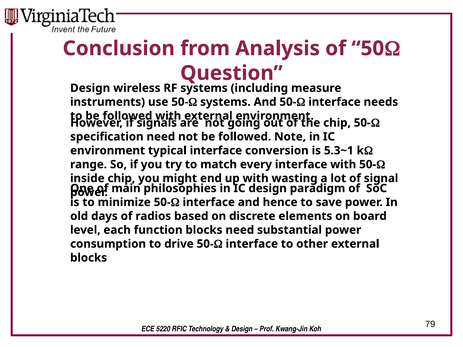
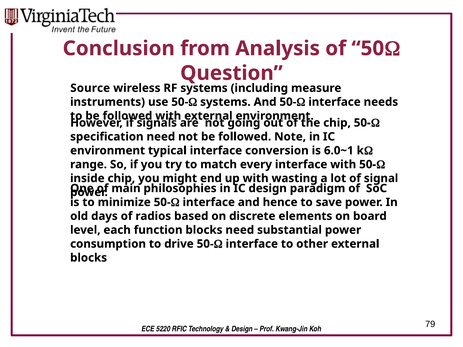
Design: Design -> Source (90, 88)
5.3~1: 5.3~1 -> 6.0~1 (339, 151)
